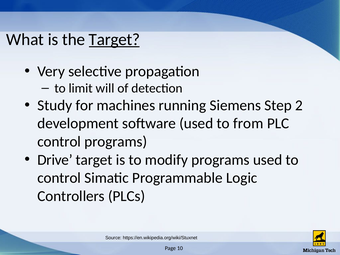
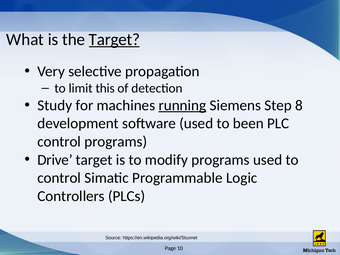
will: will -> this (105, 88)
running underline: none -> present (182, 105)
2: 2 -> 8 (299, 105)
from: from -> been (248, 123)
